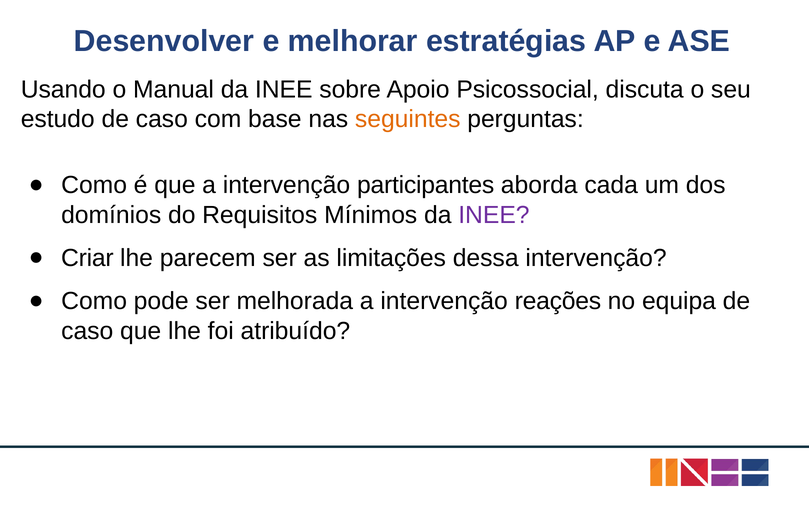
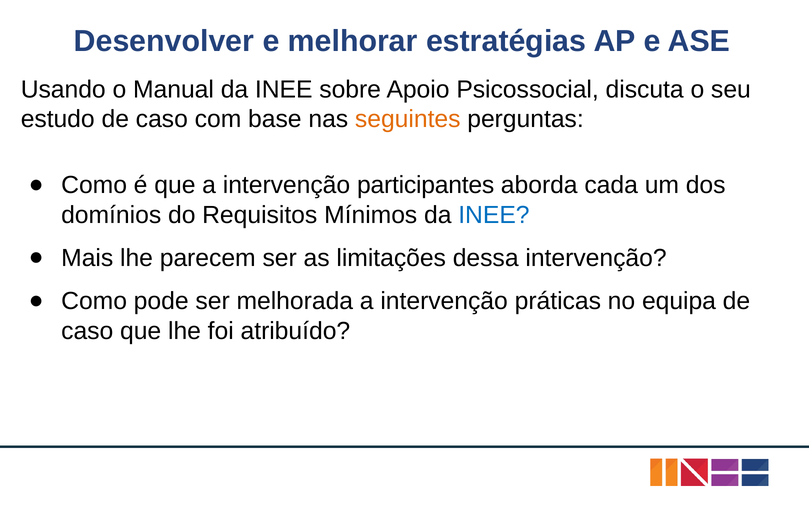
INEE colour: purple -> blue (494, 215)
Criar: Criar -> Mais (87, 258)
reações: reações -> práticas (558, 301)
